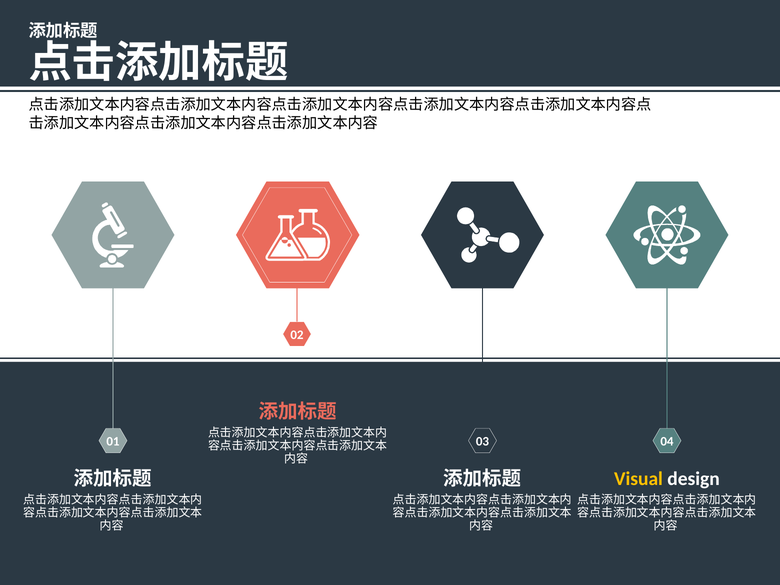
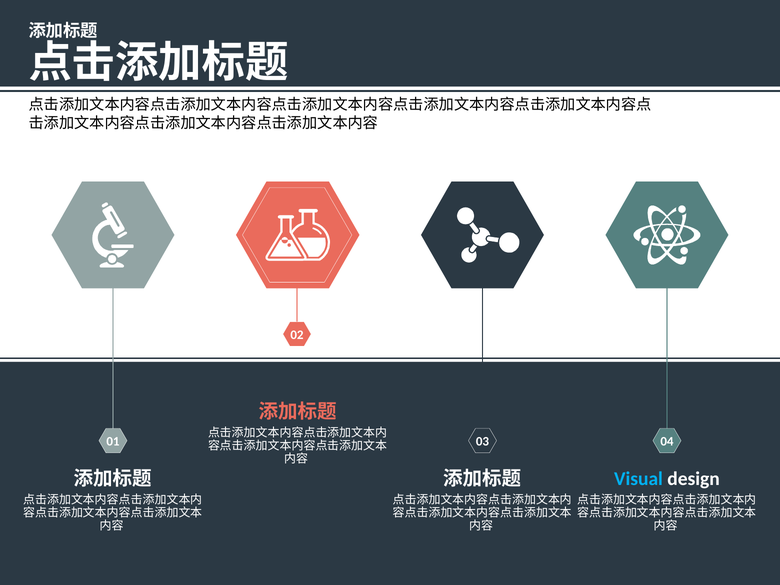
Visual colour: yellow -> light blue (638, 479)
